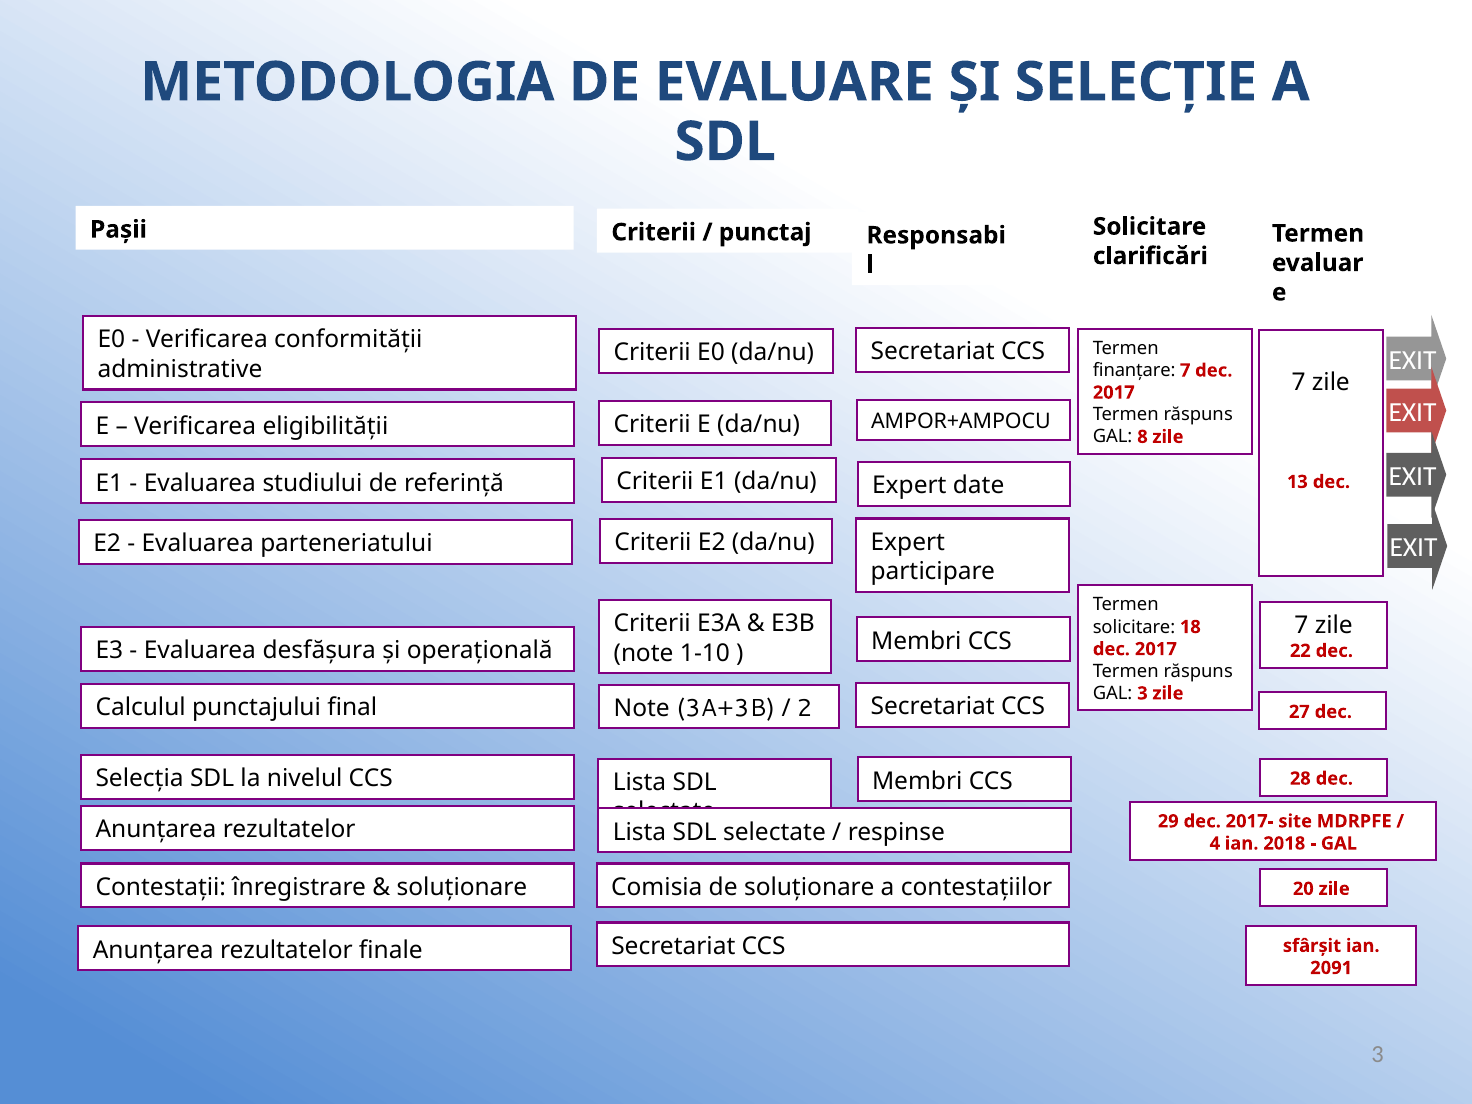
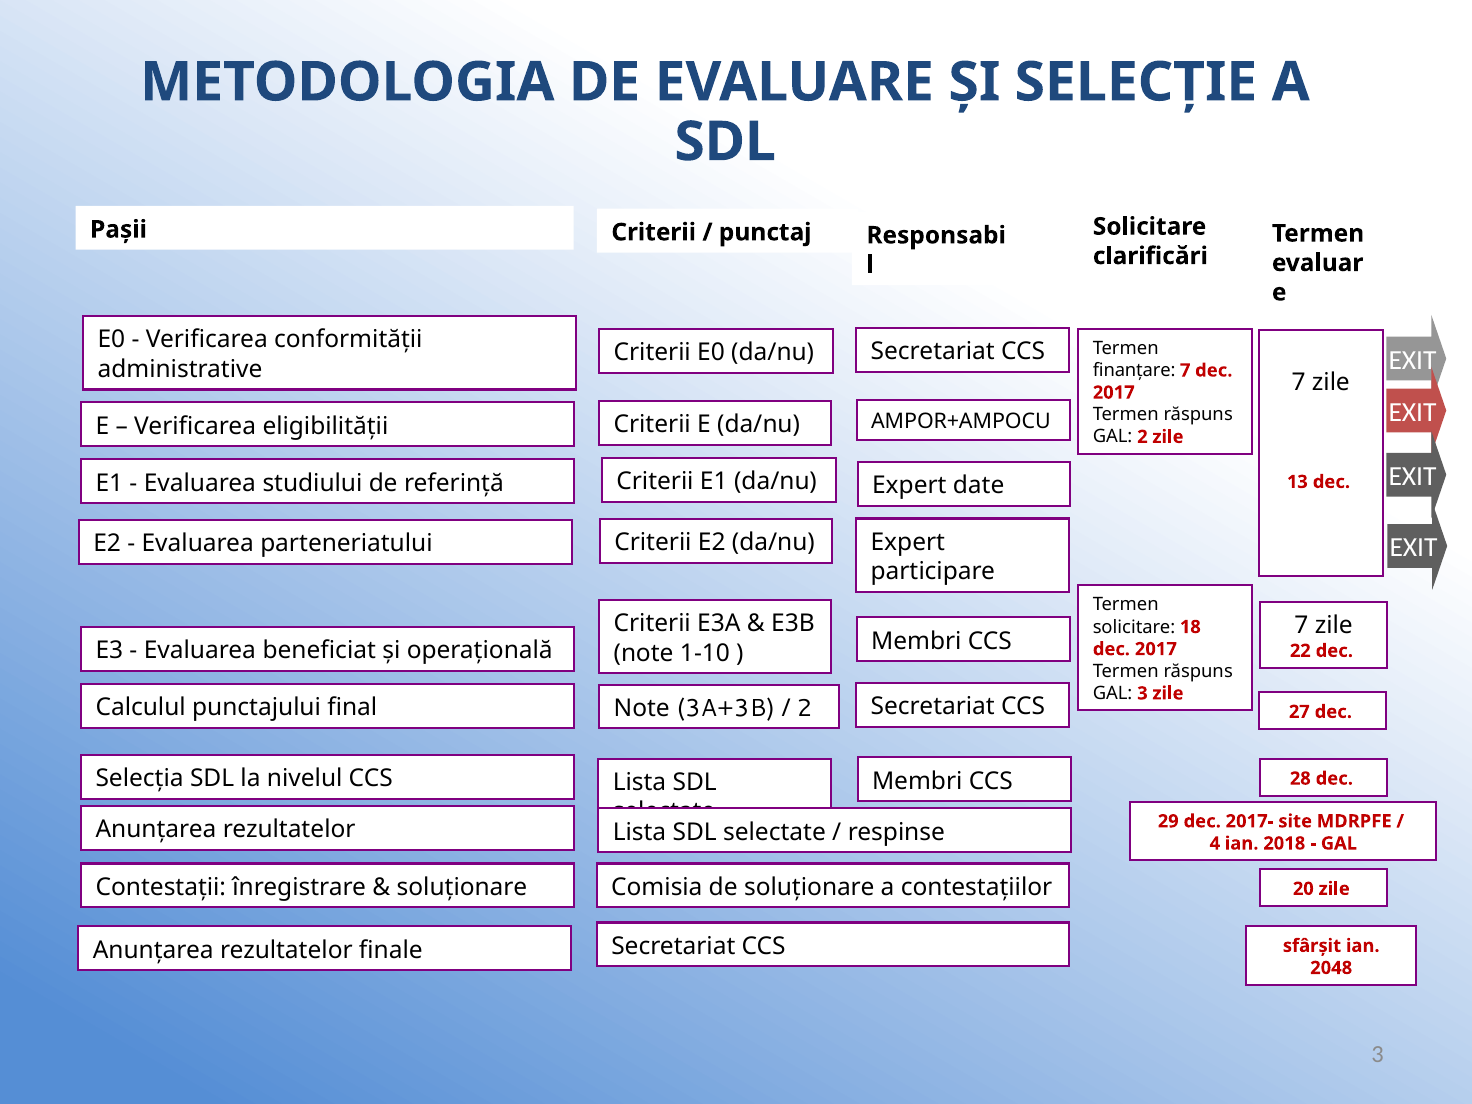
GAL 8: 8 -> 2 (1142, 437)
desfășura: desfășura -> beneficiat (319, 651)
2091: 2091 -> 2048 (1331, 968)
